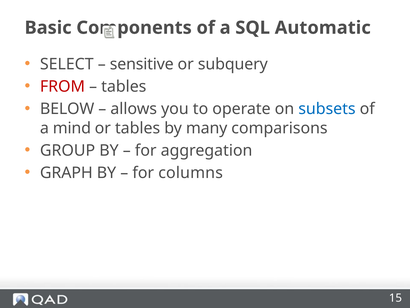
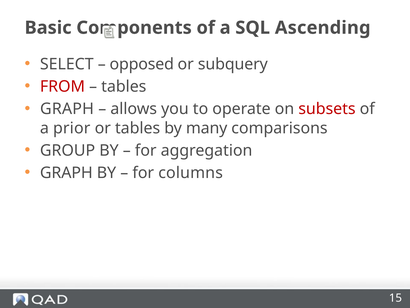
Automatic: Automatic -> Ascending (323, 28)
sensitive: sensitive -> opposed (142, 64)
BELOW: BELOW -> GRAPH (67, 109)
subsets colour: blue -> red (327, 109)
mind: mind -> prior (72, 128)
